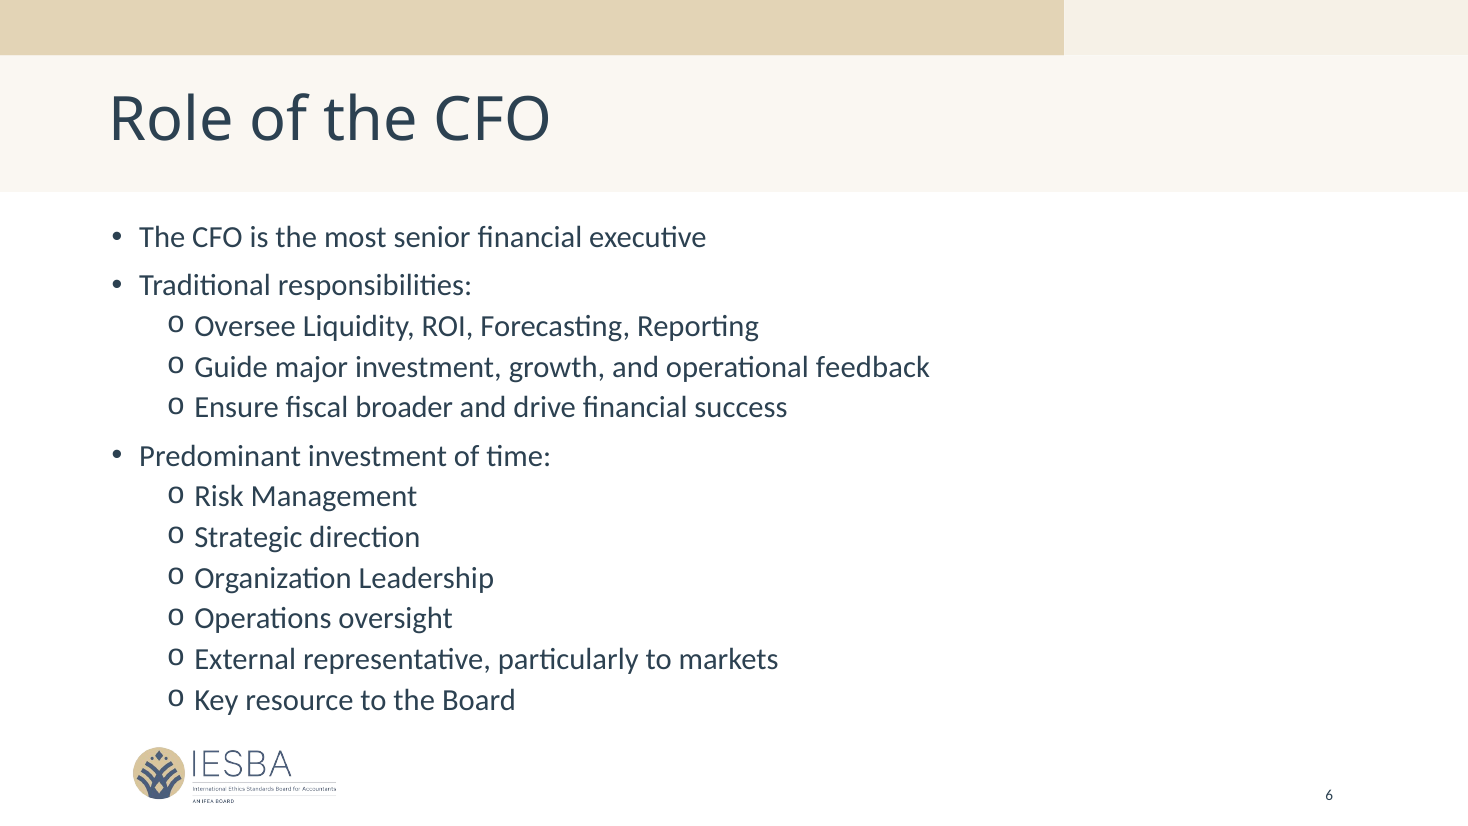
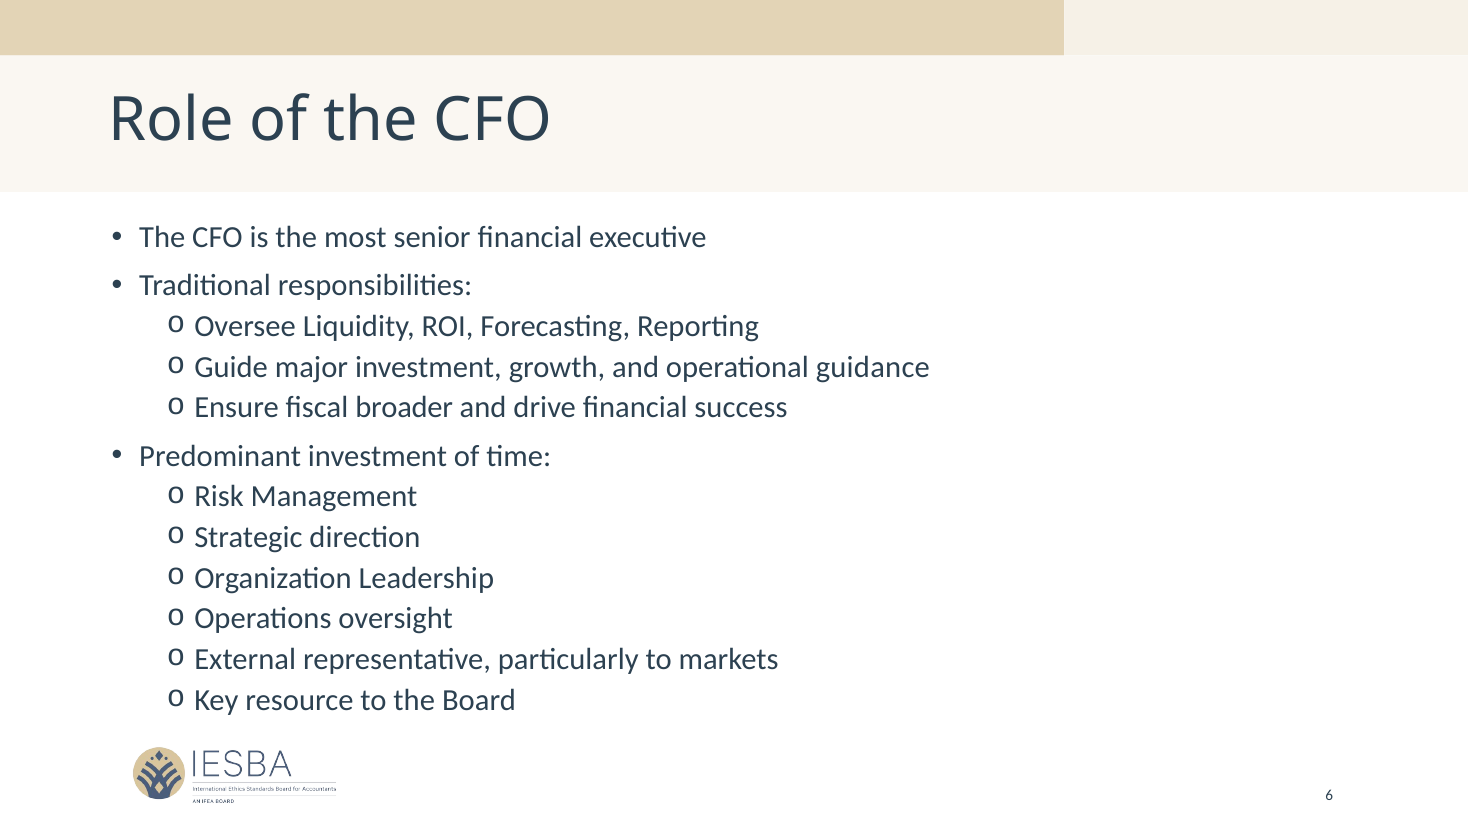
feedback: feedback -> guidance (873, 367)
